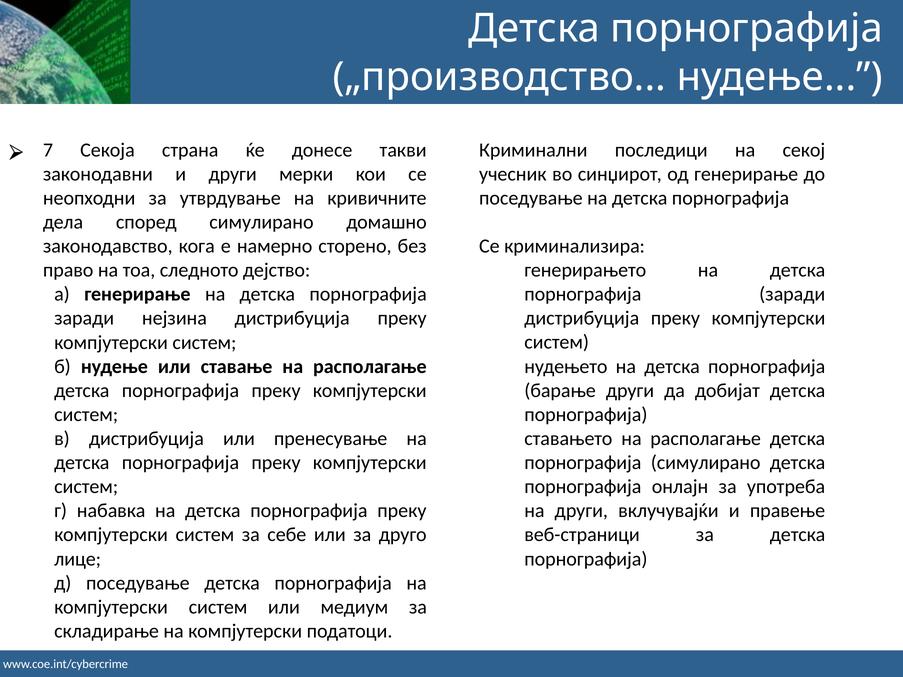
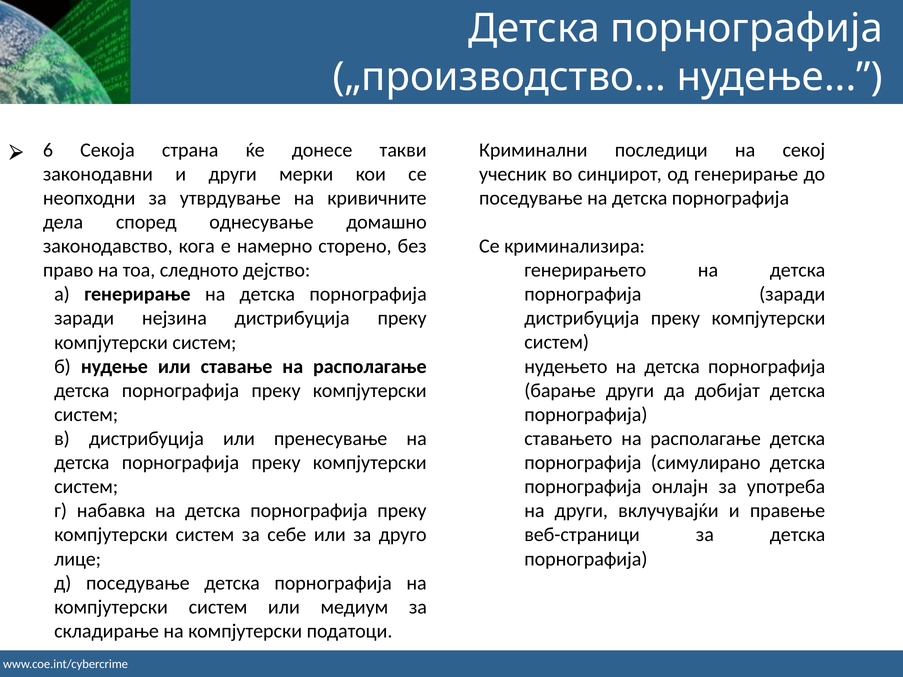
7: 7 -> 6 (48, 150)
според симулирано: симулирано -> однесување (261, 222)
